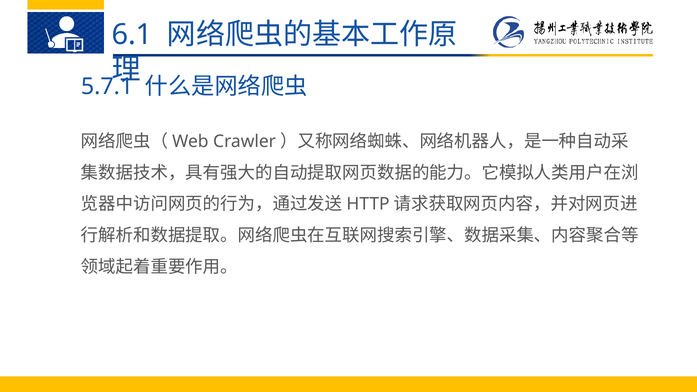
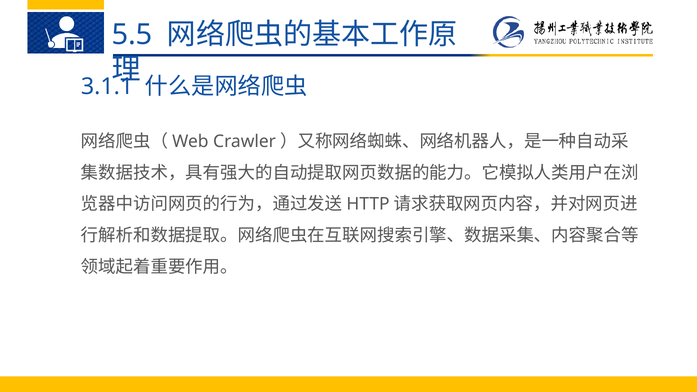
6.1: 6.1 -> 5.5 (132, 35)
5.7.1: 5.7.1 -> 3.1.1 (107, 86)
